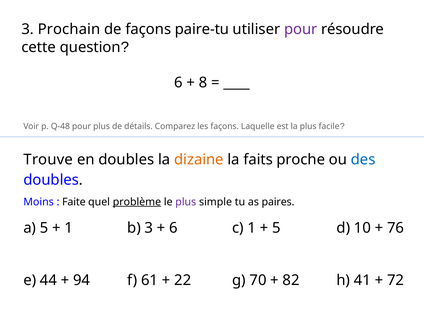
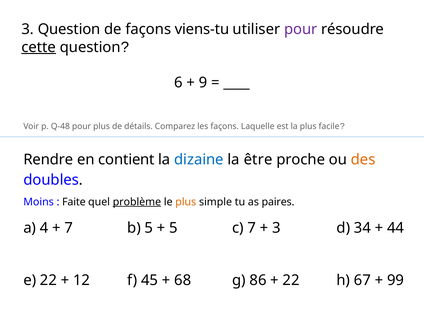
3 Prochain: Prochain -> Question (69, 29)
paire-tu: paire-tu -> viens-tu (202, 29)
cette underline: none -> present (39, 47)
8: 8 -> 9 (203, 83)
Trouve: Trouve -> Rendre (48, 160)
en doubles: doubles -> contient (126, 160)
dizaine colour: orange -> blue (199, 160)
faits: faits -> être (258, 160)
des colour: blue -> orange (363, 160)
plus colour: purple -> orange (186, 202)
a 5: 5 -> 4 (44, 228)
1: 1 -> 7 (69, 228)
b 3: 3 -> 5 (149, 228)
6: 6 -> 5 (173, 228)
c 1: 1 -> 7 (252, 228)
5: 5 -> 3 (276, 228)
10: 10 -> 34 (362, 228)
76: 76 -> 44 (396, 228)
e 44: 44 -> 22 (48, 280)
94: 94 -> 12 (82, 280)
61: 61 -> 45 (150, 280)
22: 22 -> 68 (183, 280)
70: 70 -> 86 (258, 280)
82: 82 -> 22 (291, 280)
41: 41 -> 67 (362, 280)
72: 72 -> 99 (396, 280)
